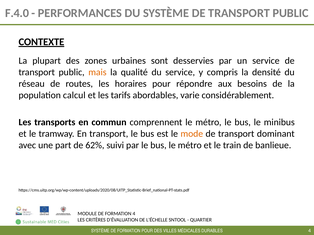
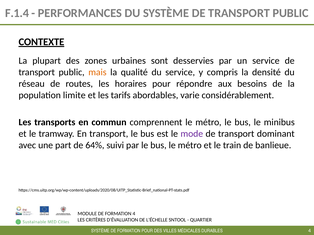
F.4.0: F.4.0 -> F.1.4 (17, 13)
calcul: calcul -> limite (74, 95)
mode colour: orange -> purple (192, 134)
62%: 62% -> 64% (95, 146)
